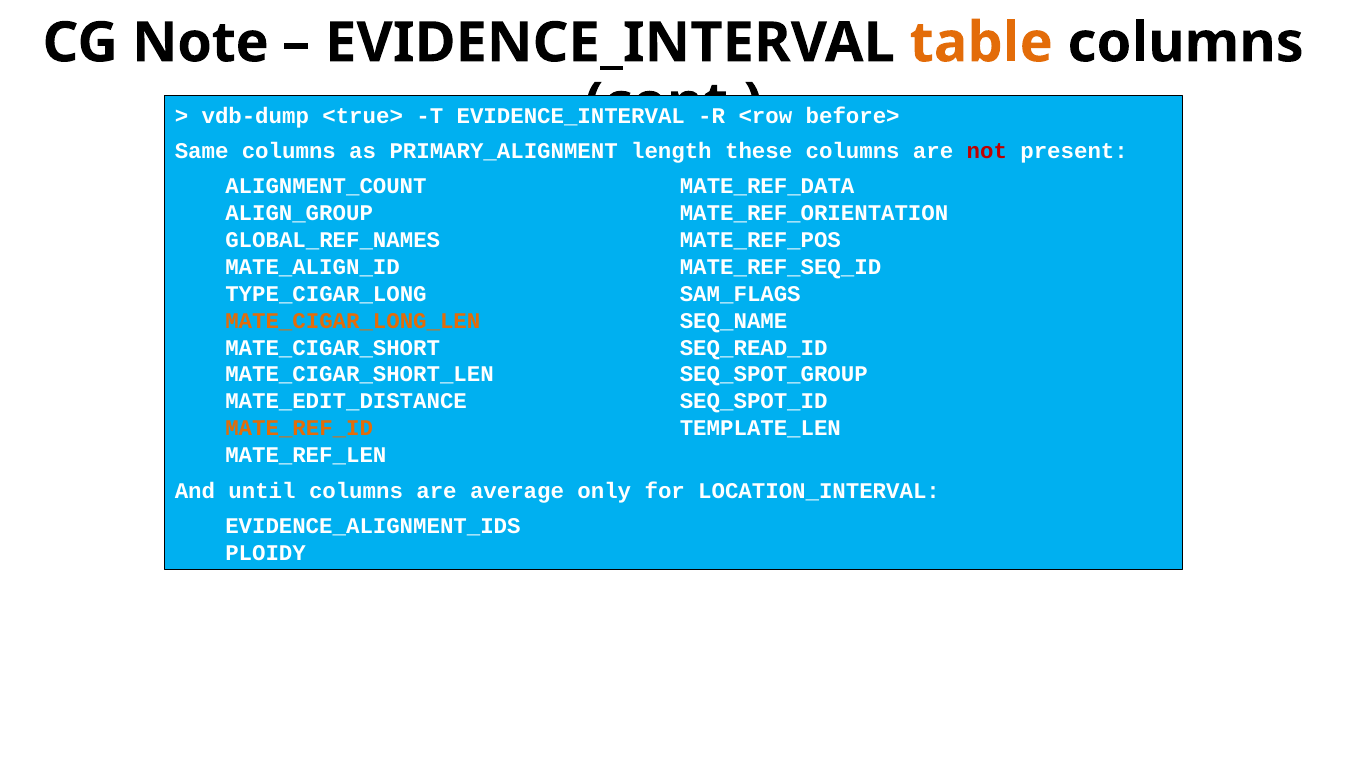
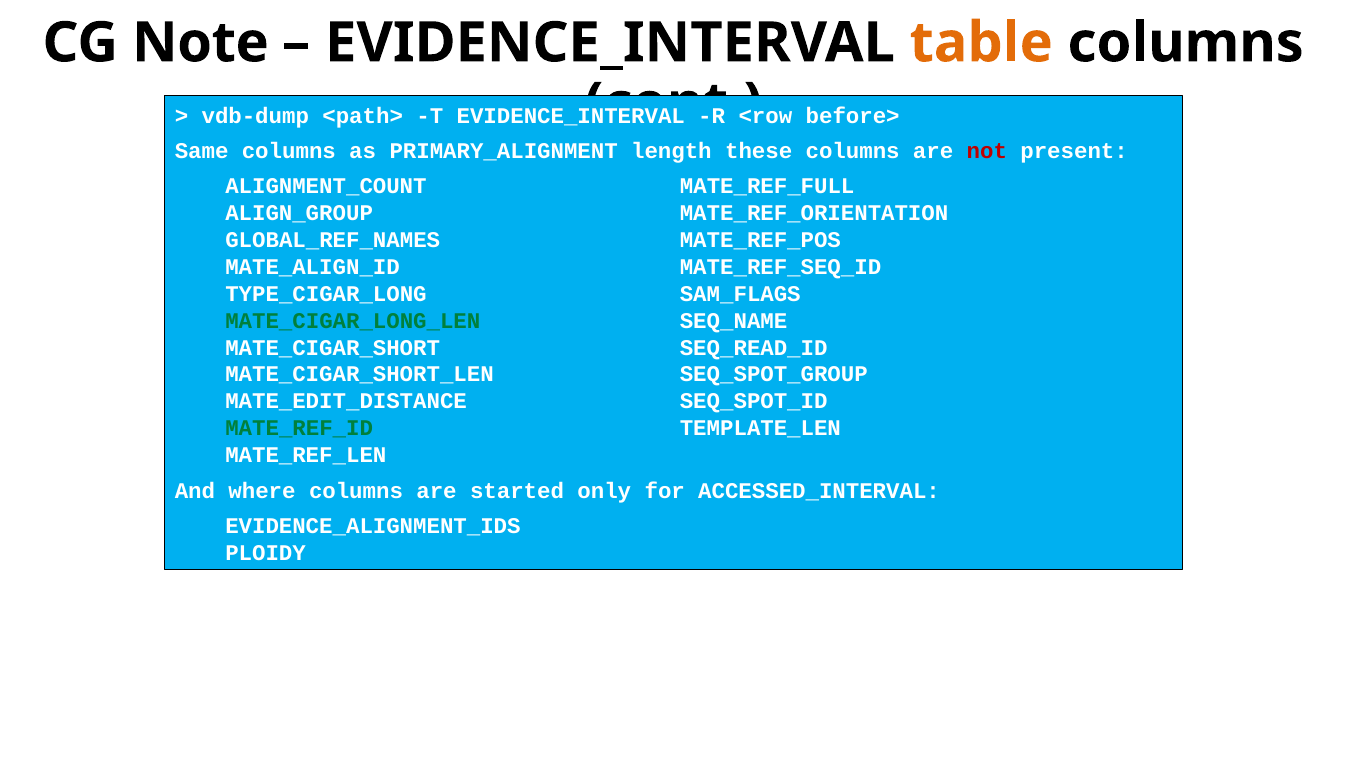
<true>: <true> -> <path> (363, 116)
MATE_REF_DATA: MATE_REF_DATA -> MATE_REF_FULL (767, 186)
MATE_CIGAR_LONG_LEN colour: orange -> green (353, 321)
MATE_REF_ID colour: orange -> green (299, 429)
until: until -> where (262, 491)
average: average -> started (517, 491)
LOCATION_INTERVAL: LOCATION_INTERVAL -> ACCESSED_INTERVAL (819, 491)
